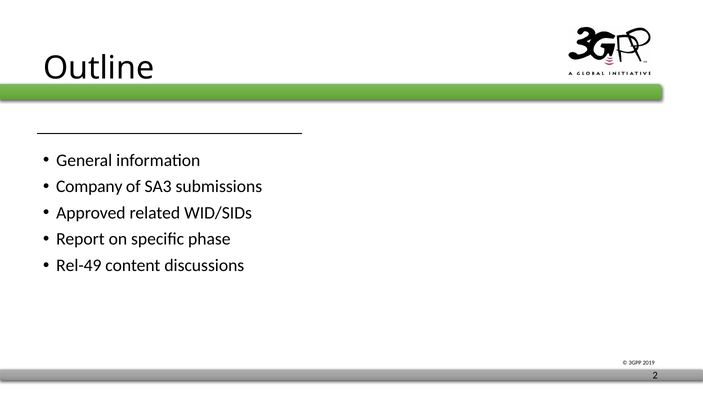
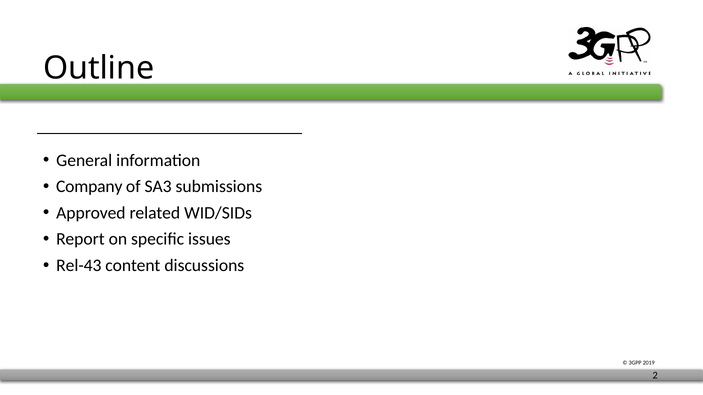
phase: phase -> issues (209, 239)
Rel-49: Rel-49 -> Rel-43 (79, 266)
